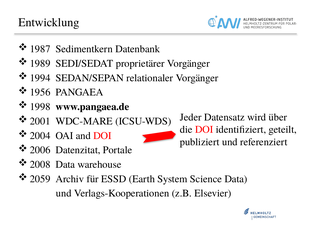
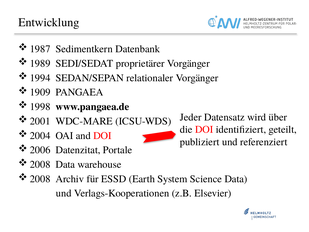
1956: 1956 -> 1909 (40, 92)
2059: 2059 -> 2008 (40, 179)
